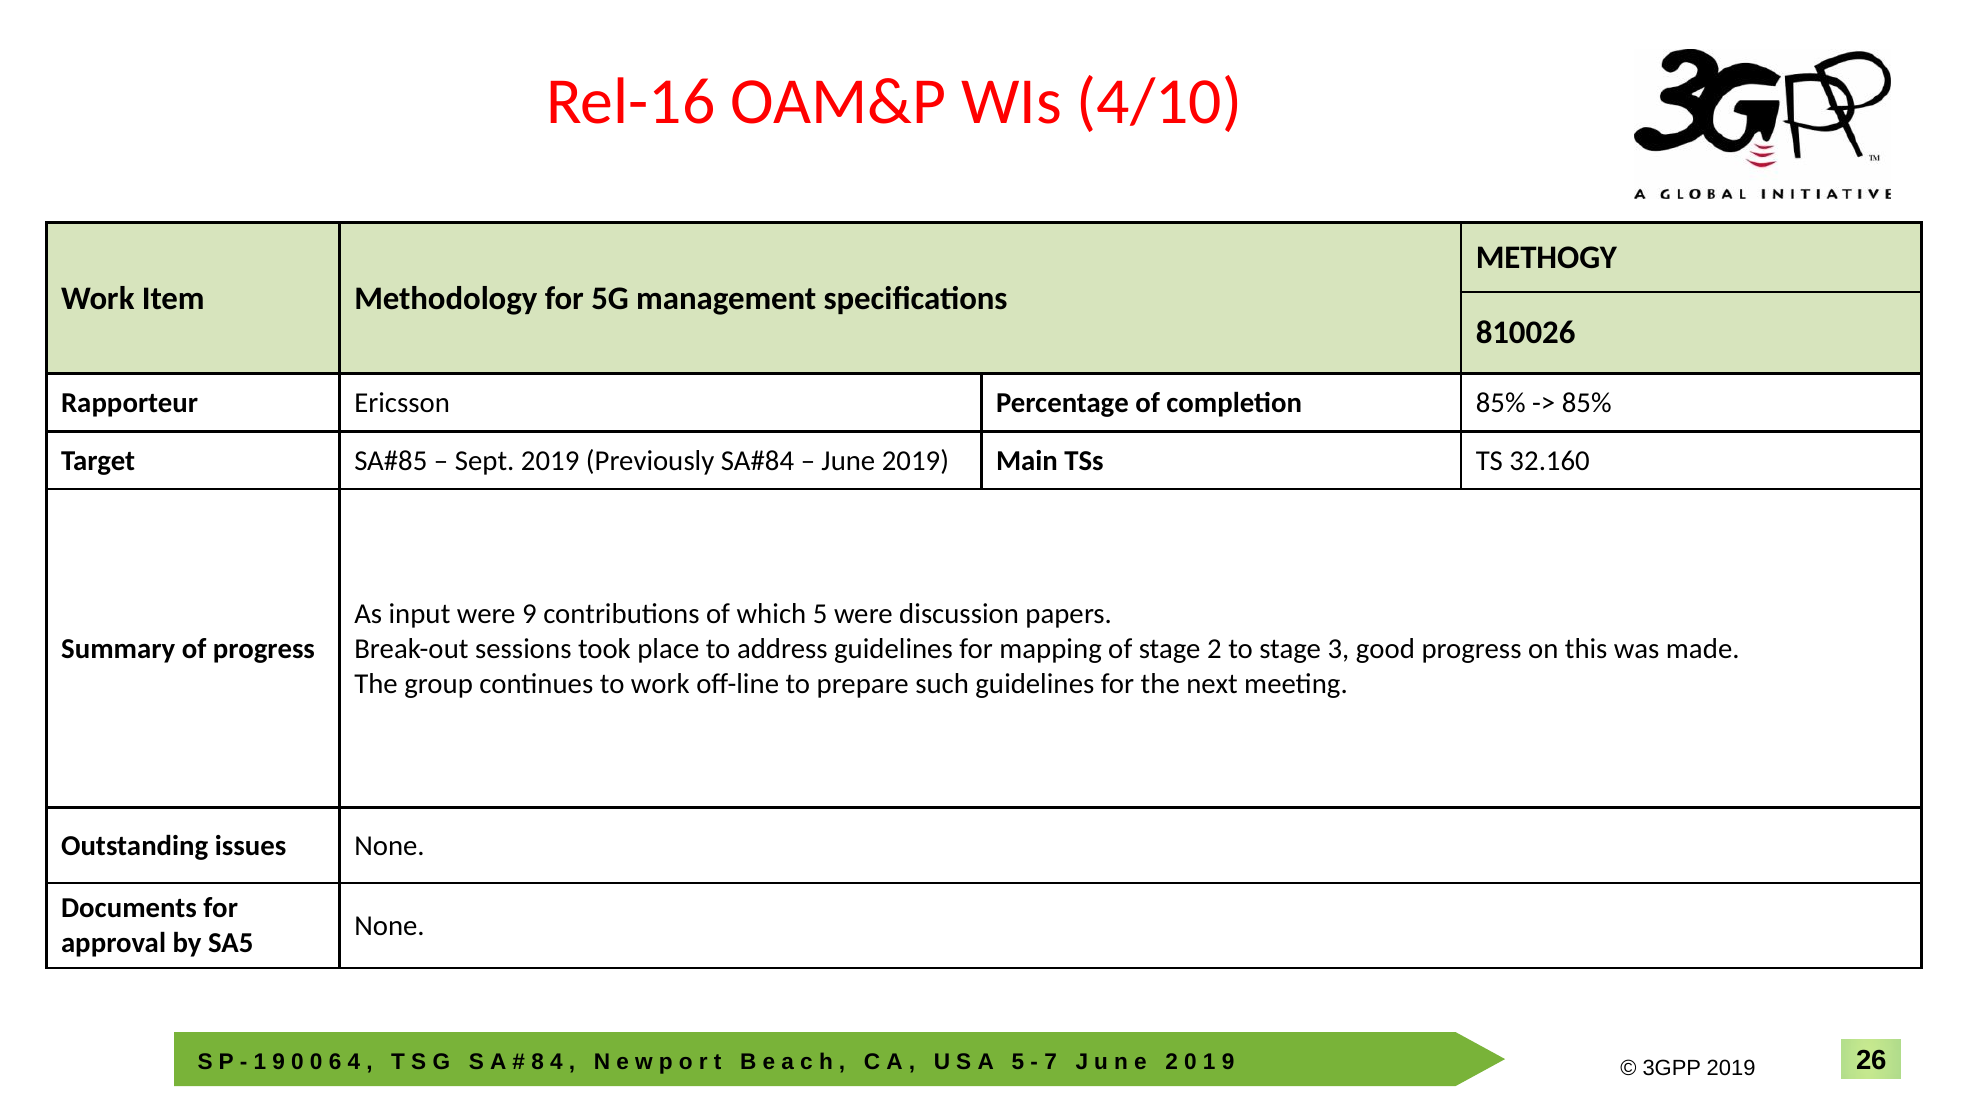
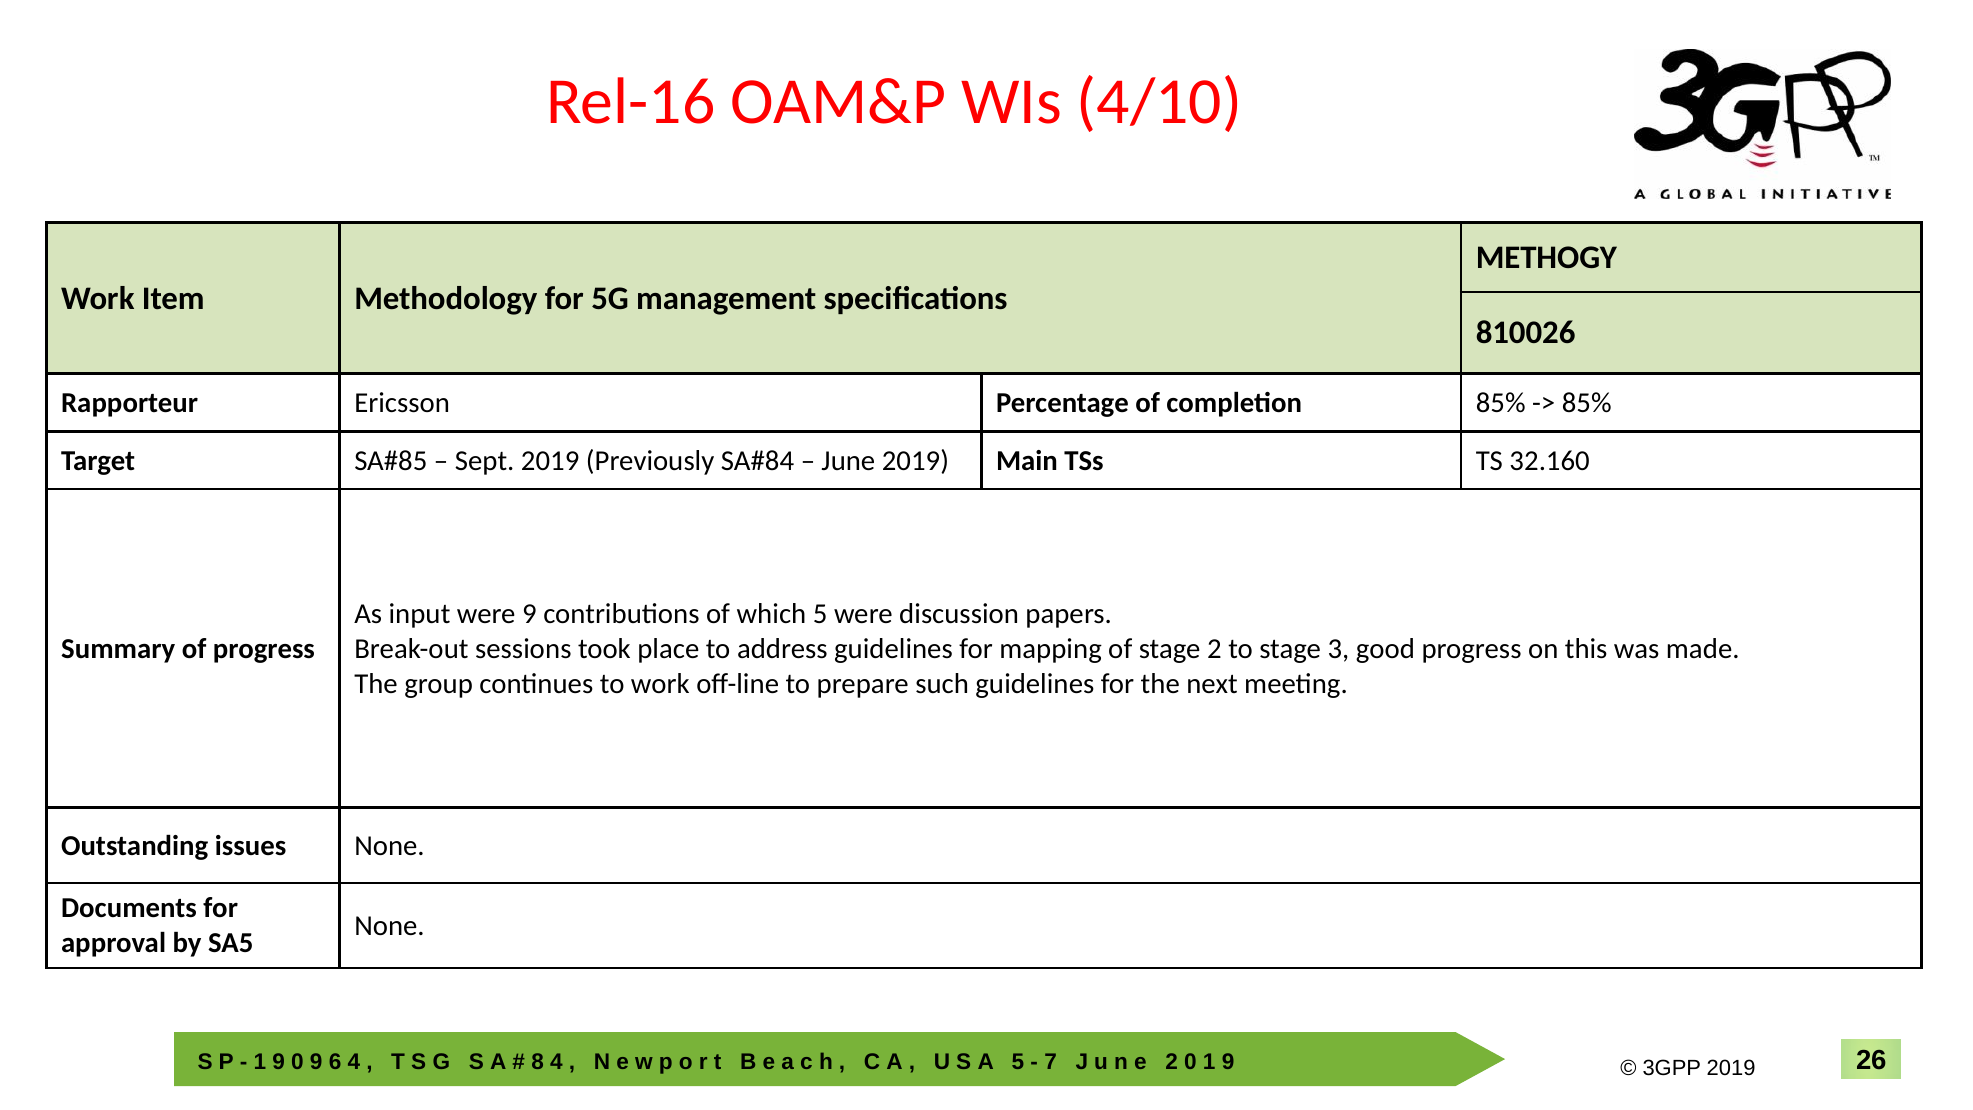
0: 0 -> 9 (316, 1062)
